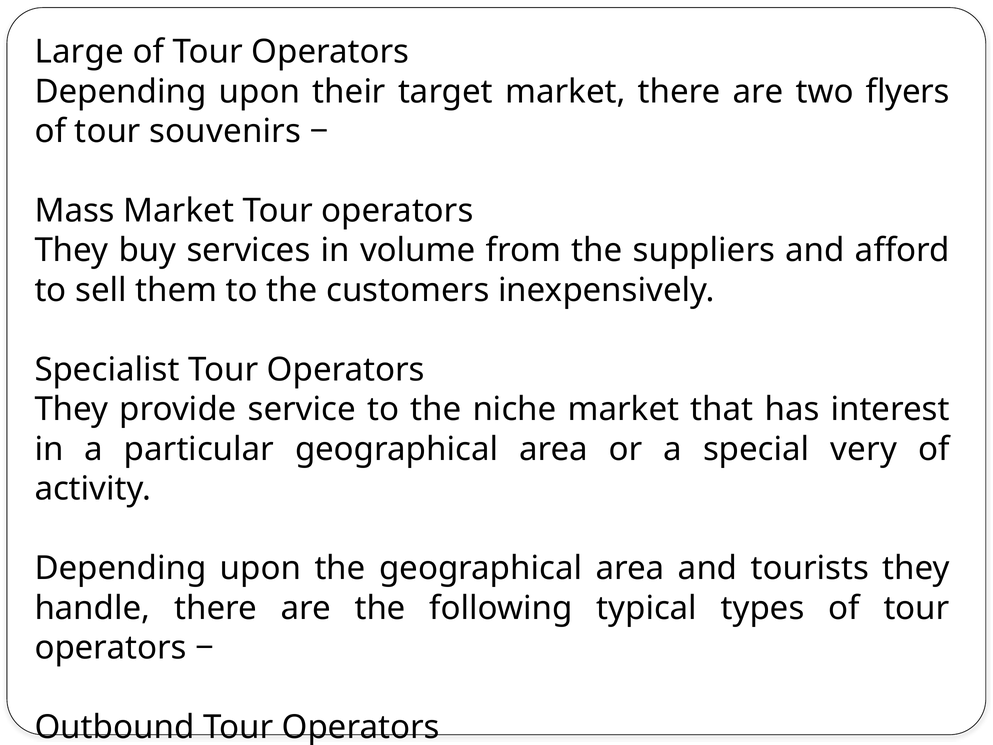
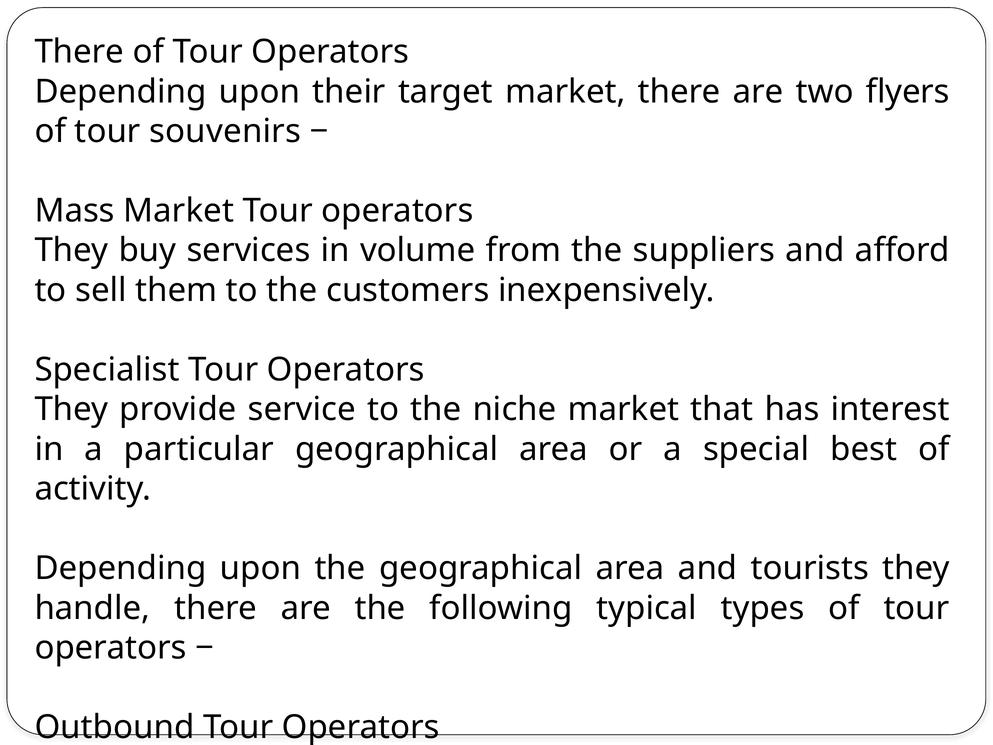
Large: Large -> There (79, 52)
very: very -> best (864, 449)
